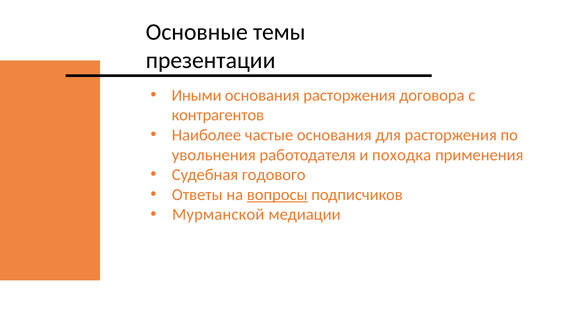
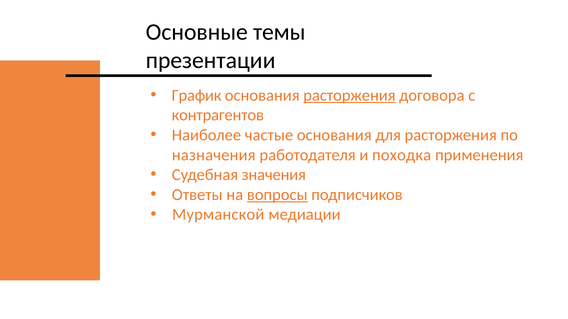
Иными: Иными -> График (197, 95)
расторжения underline: none -> present (349, 95)
увольнения: увольнения -> назначения (214, 155)
годового: годового -> значения (274, 175)
